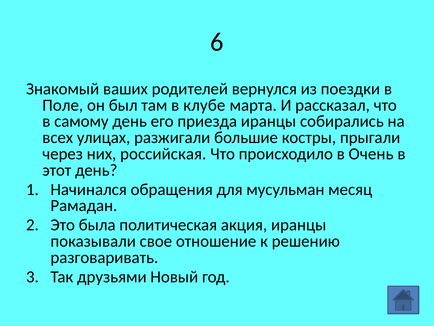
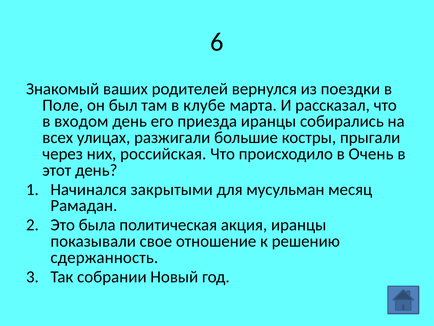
самому: самому -> входом (81, 121)
обращения: обращения -> закрытыми (172, 189)
разговаривать: разговаривать -> сдержанность (104, 257)
друзьями: друзьями -> собрании (112, 276)
